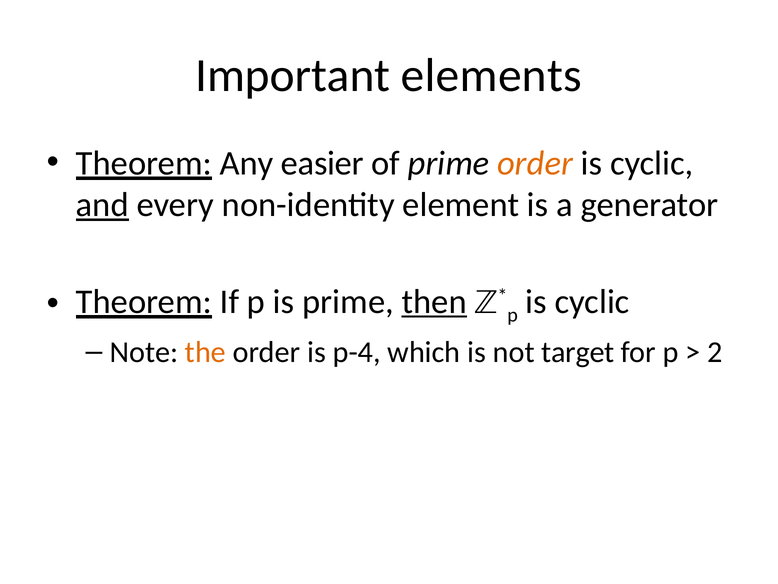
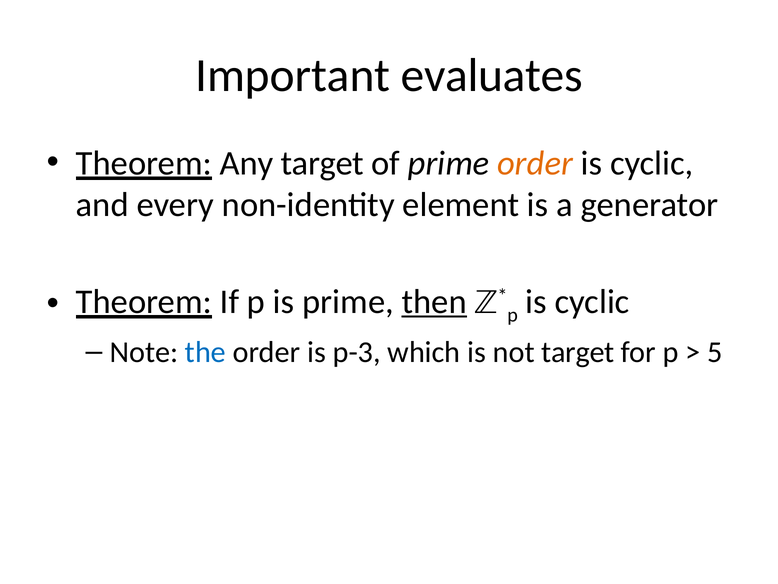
elements: elements -> evaluates (492, 75)
Any easier: easier -> target (322, 163)
and underline: present -> none (102, 205)
the colour: orange -> blue (205, 352)
p-4: p-4 -> p-3 (357, 352)
2: 2 -> 5 (715, 352)
